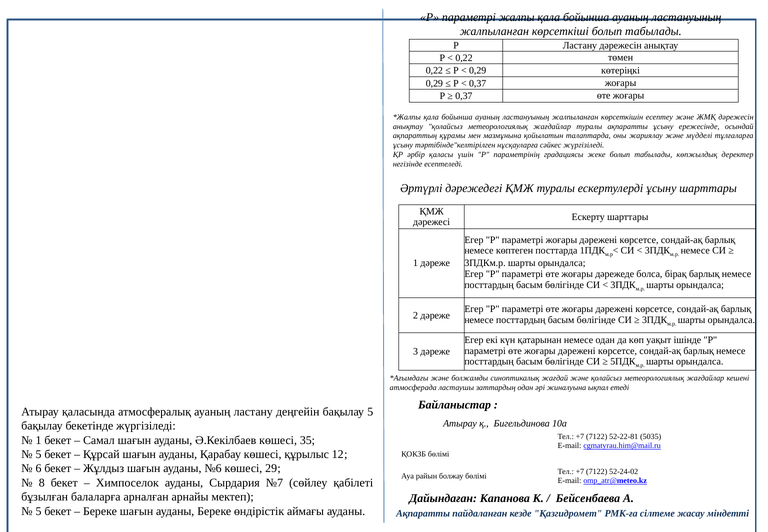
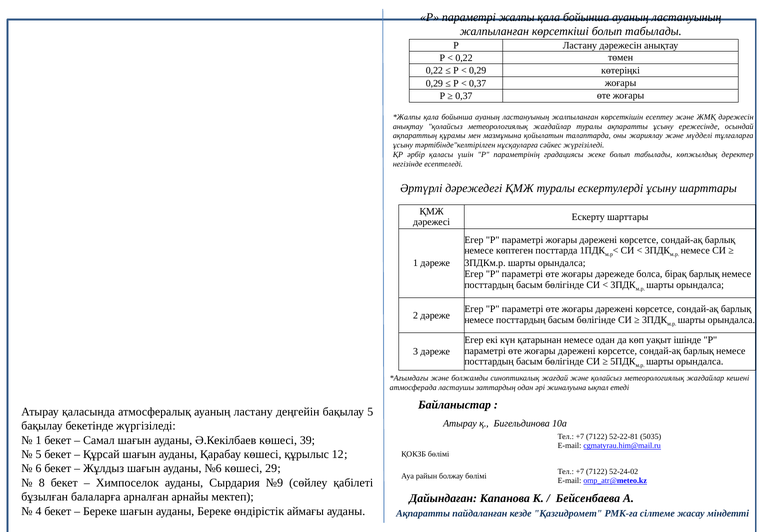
35: 35 -> 39 (307, 440)
№7: №7 -> №9 (274, 482)
5: 5 -> 4 (38, 511)
